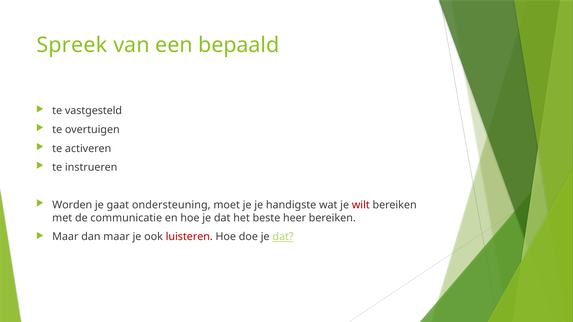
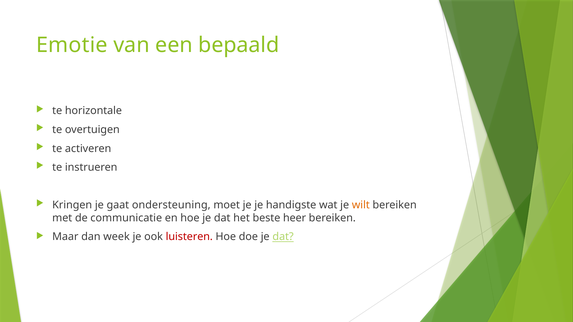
Spreek: Spreek -> Emotie (72, 45)
vastgesteld: vastgesteld -> horizontale (93, 111)
Worden: Worden -> Kringen (72, 205)
wilt colour: red -> orange (361, 205)
dan maar: maar -> week (117, 237)
